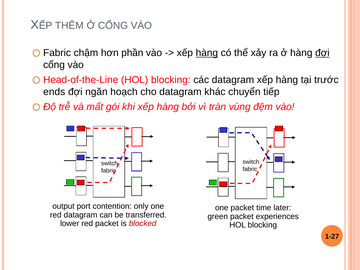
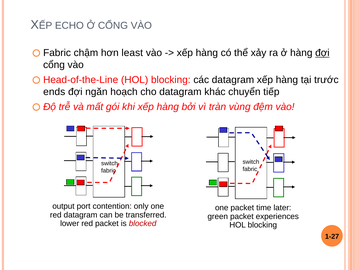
THÊM: THÊM -> ECHO (69, 26)
phần: phần -> least (132, 53)
hàng underline: present -> none (207, 53)
